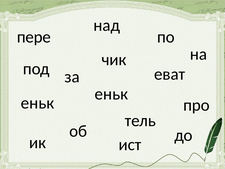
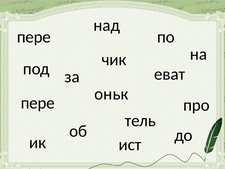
еньк: еньк -> оньк (111, 94)
еньк: еньк -> пере (38, 103)
